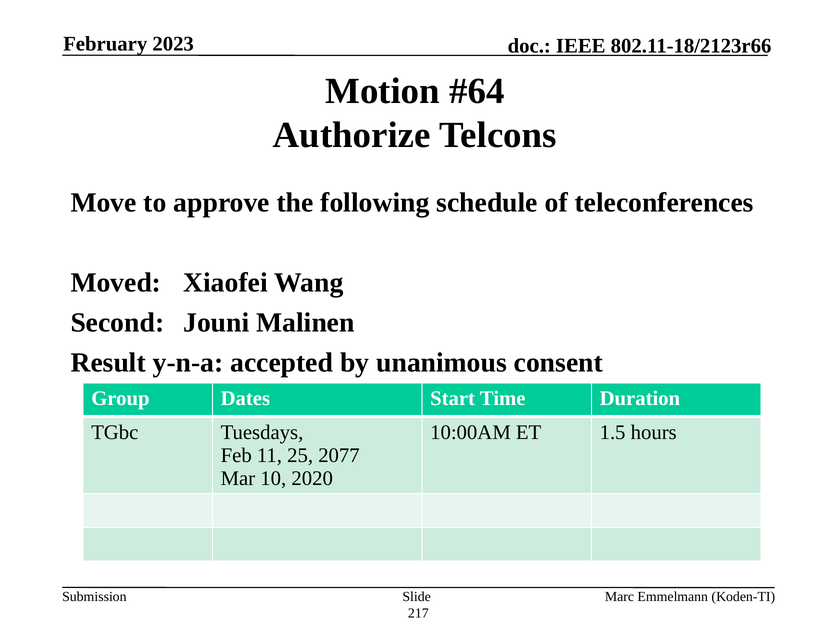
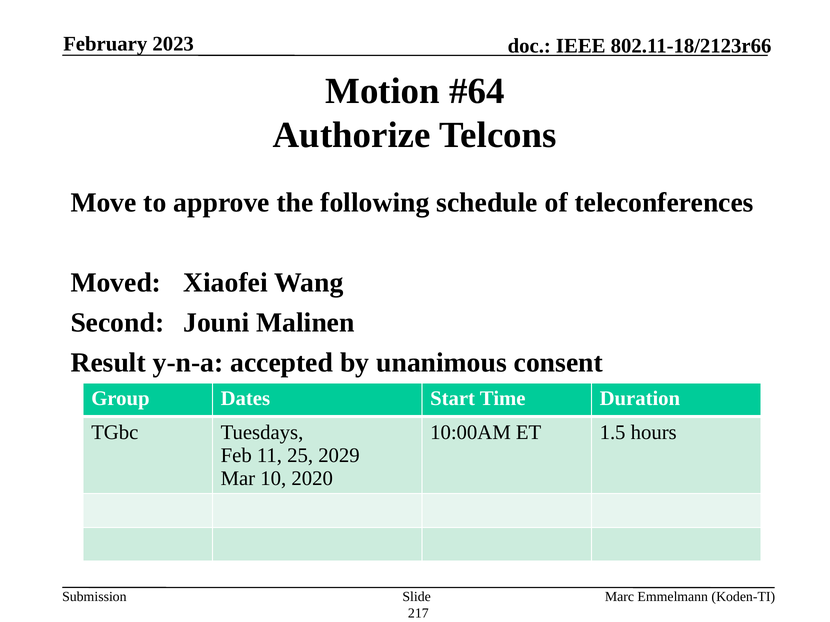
2077: 2077 -> 2029 (339, 456)
